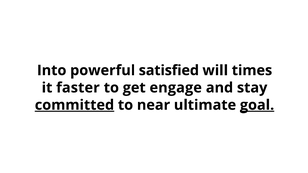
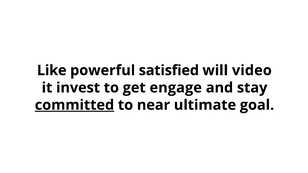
Into: Into -> Like (52, 70)
times: times -> video (252, 70)
faster: faster -> invest (78, 88)
goal underline: present -> none (257, 105)
